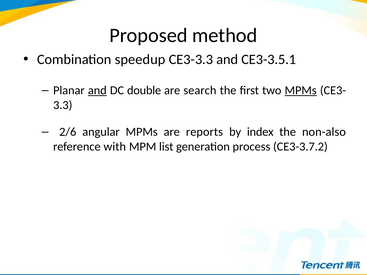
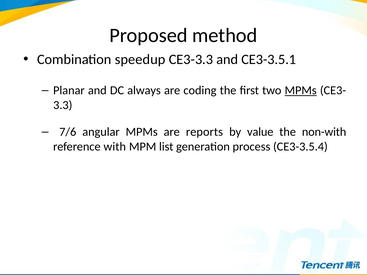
and underline: present -> none (97, 90)
double: double -> always (144, 90)
search: search -> coding (200, 90)
2/6: 2/6 -> 7/6 (68, 132)
index: index -> value (260, 132)
non-also: non-also -> non-with (324, 132)
CE3-3.7.2: CE3-3.7.2 -> CE3-3.5.4 (300, 147)
